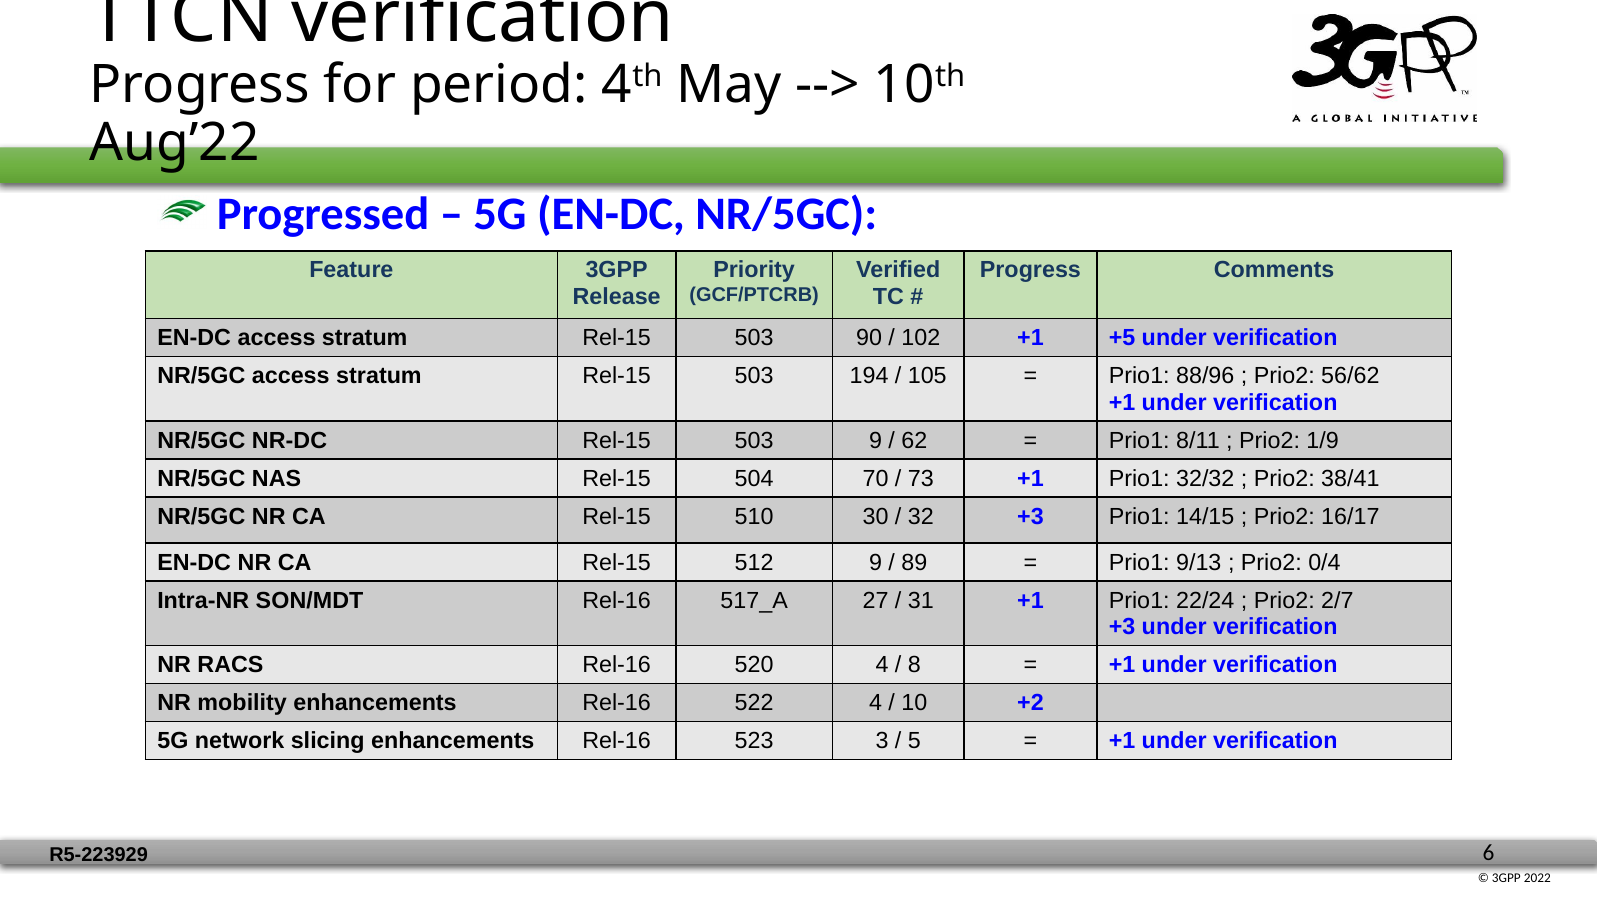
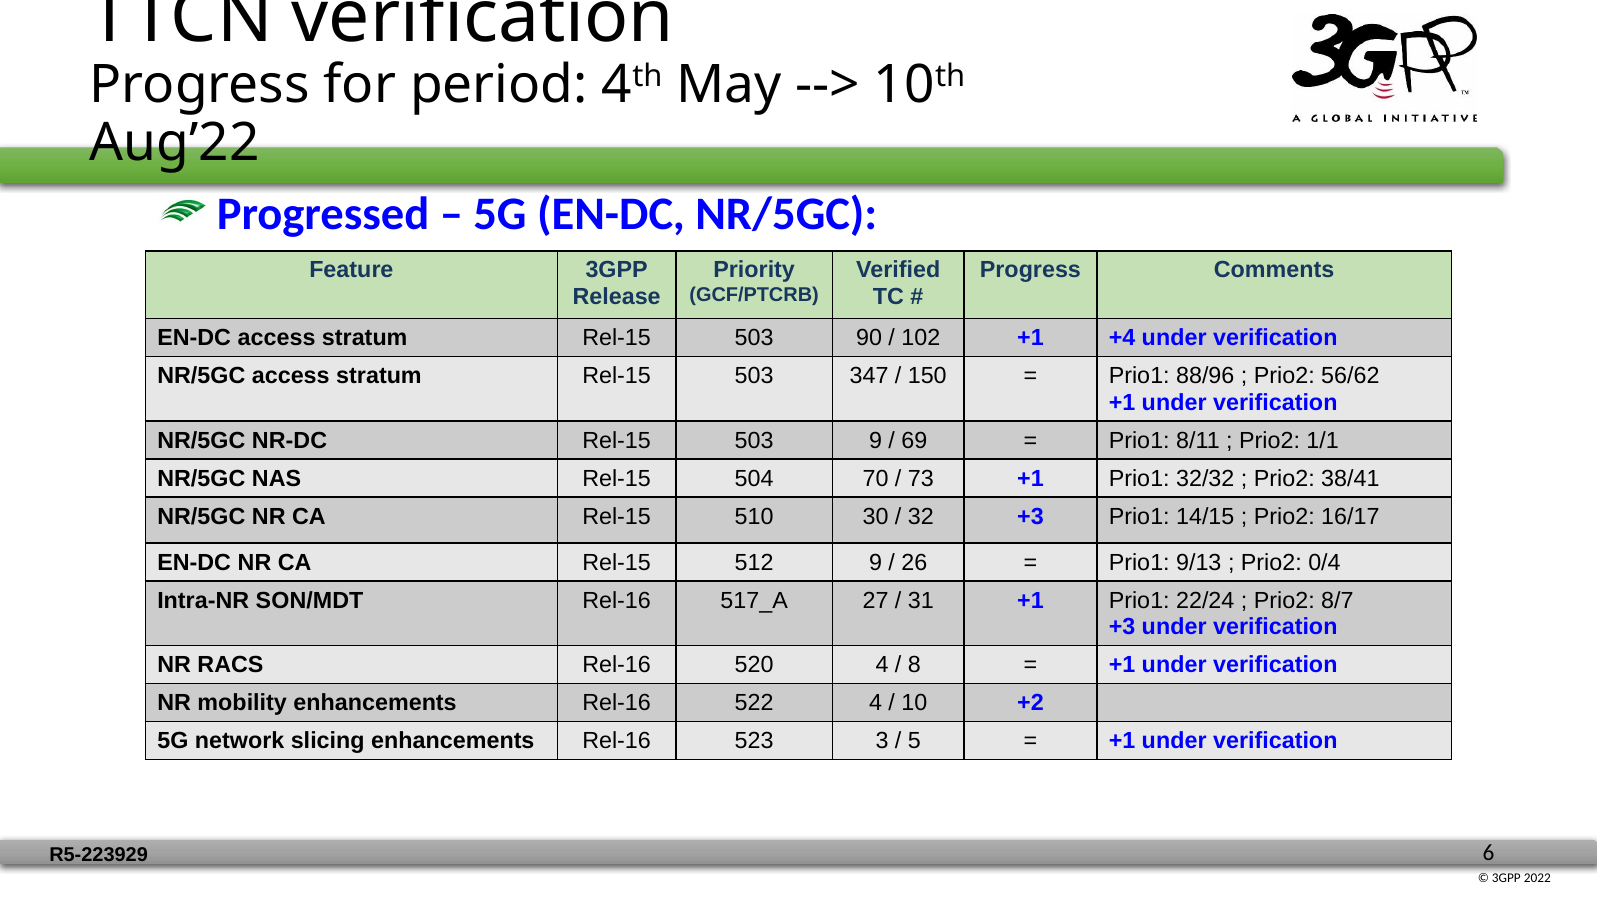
+5: +5 -> +4 (1122, 338)
194: 194 -> 347 (869, 376)
105: 105 -> 150 (927, 376)
62: 62 -> 69 (914, 441)
1/9: 1/9 -> 1/1 (1323, 441)
89: 89 -> 26 (914, 563)
2/7: 2/7 -> 8/7 (1337, 601)
